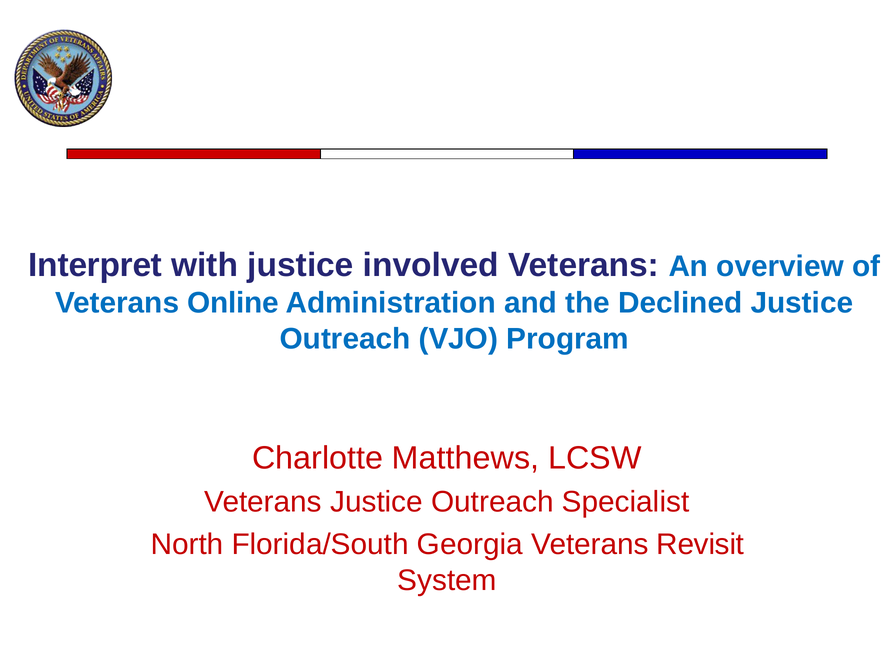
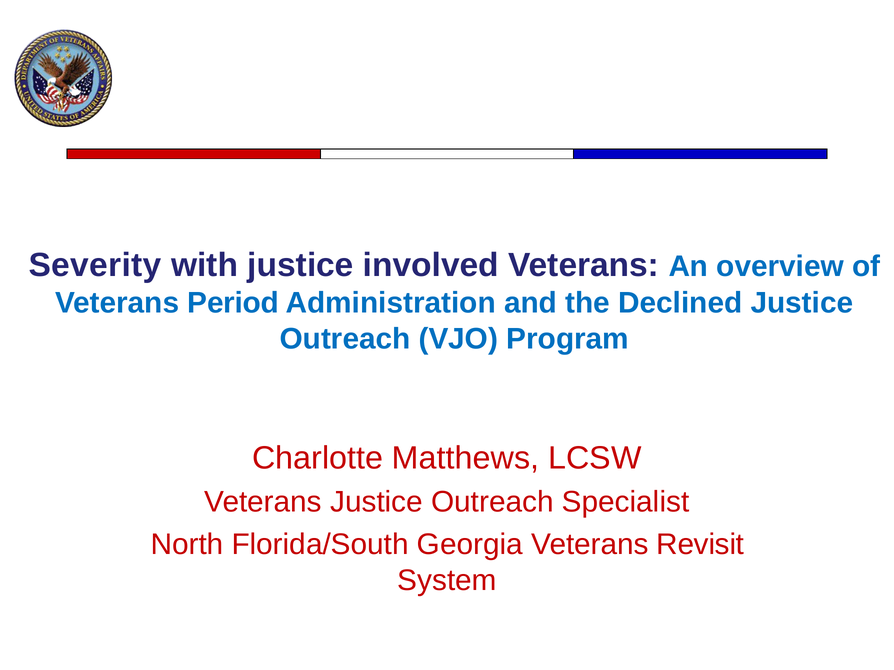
Interpret: Interpret -> Severity (95, 265)
Online: Online -> Period (233, 303)
